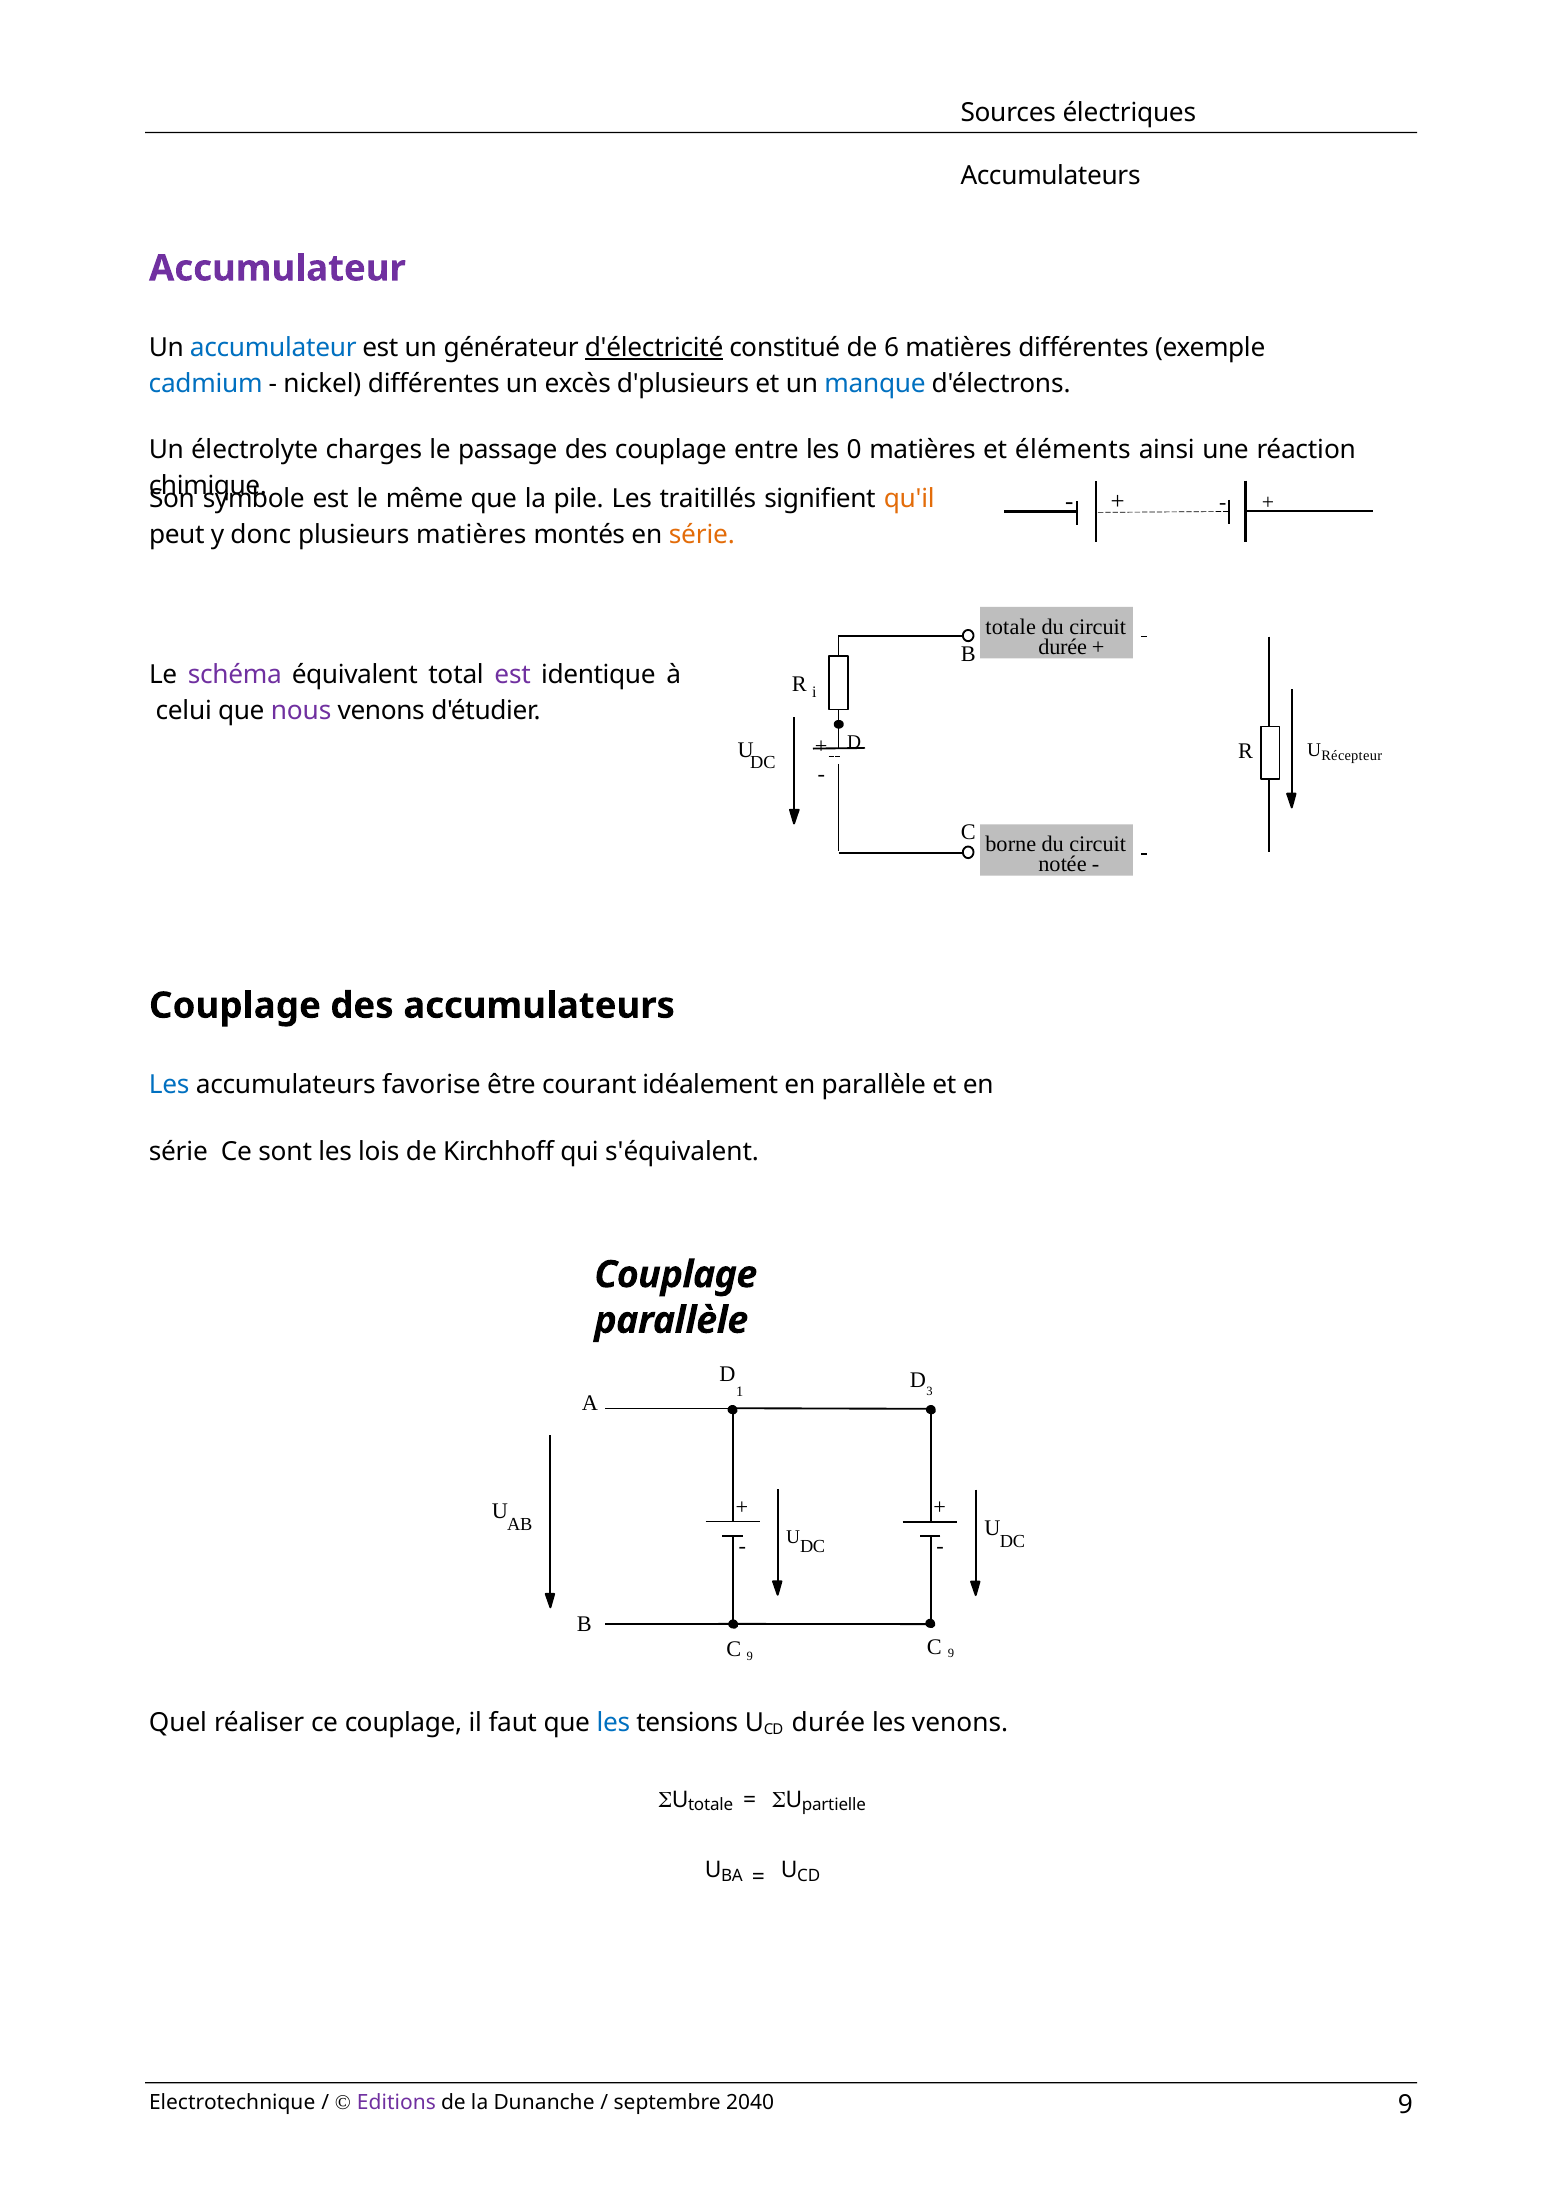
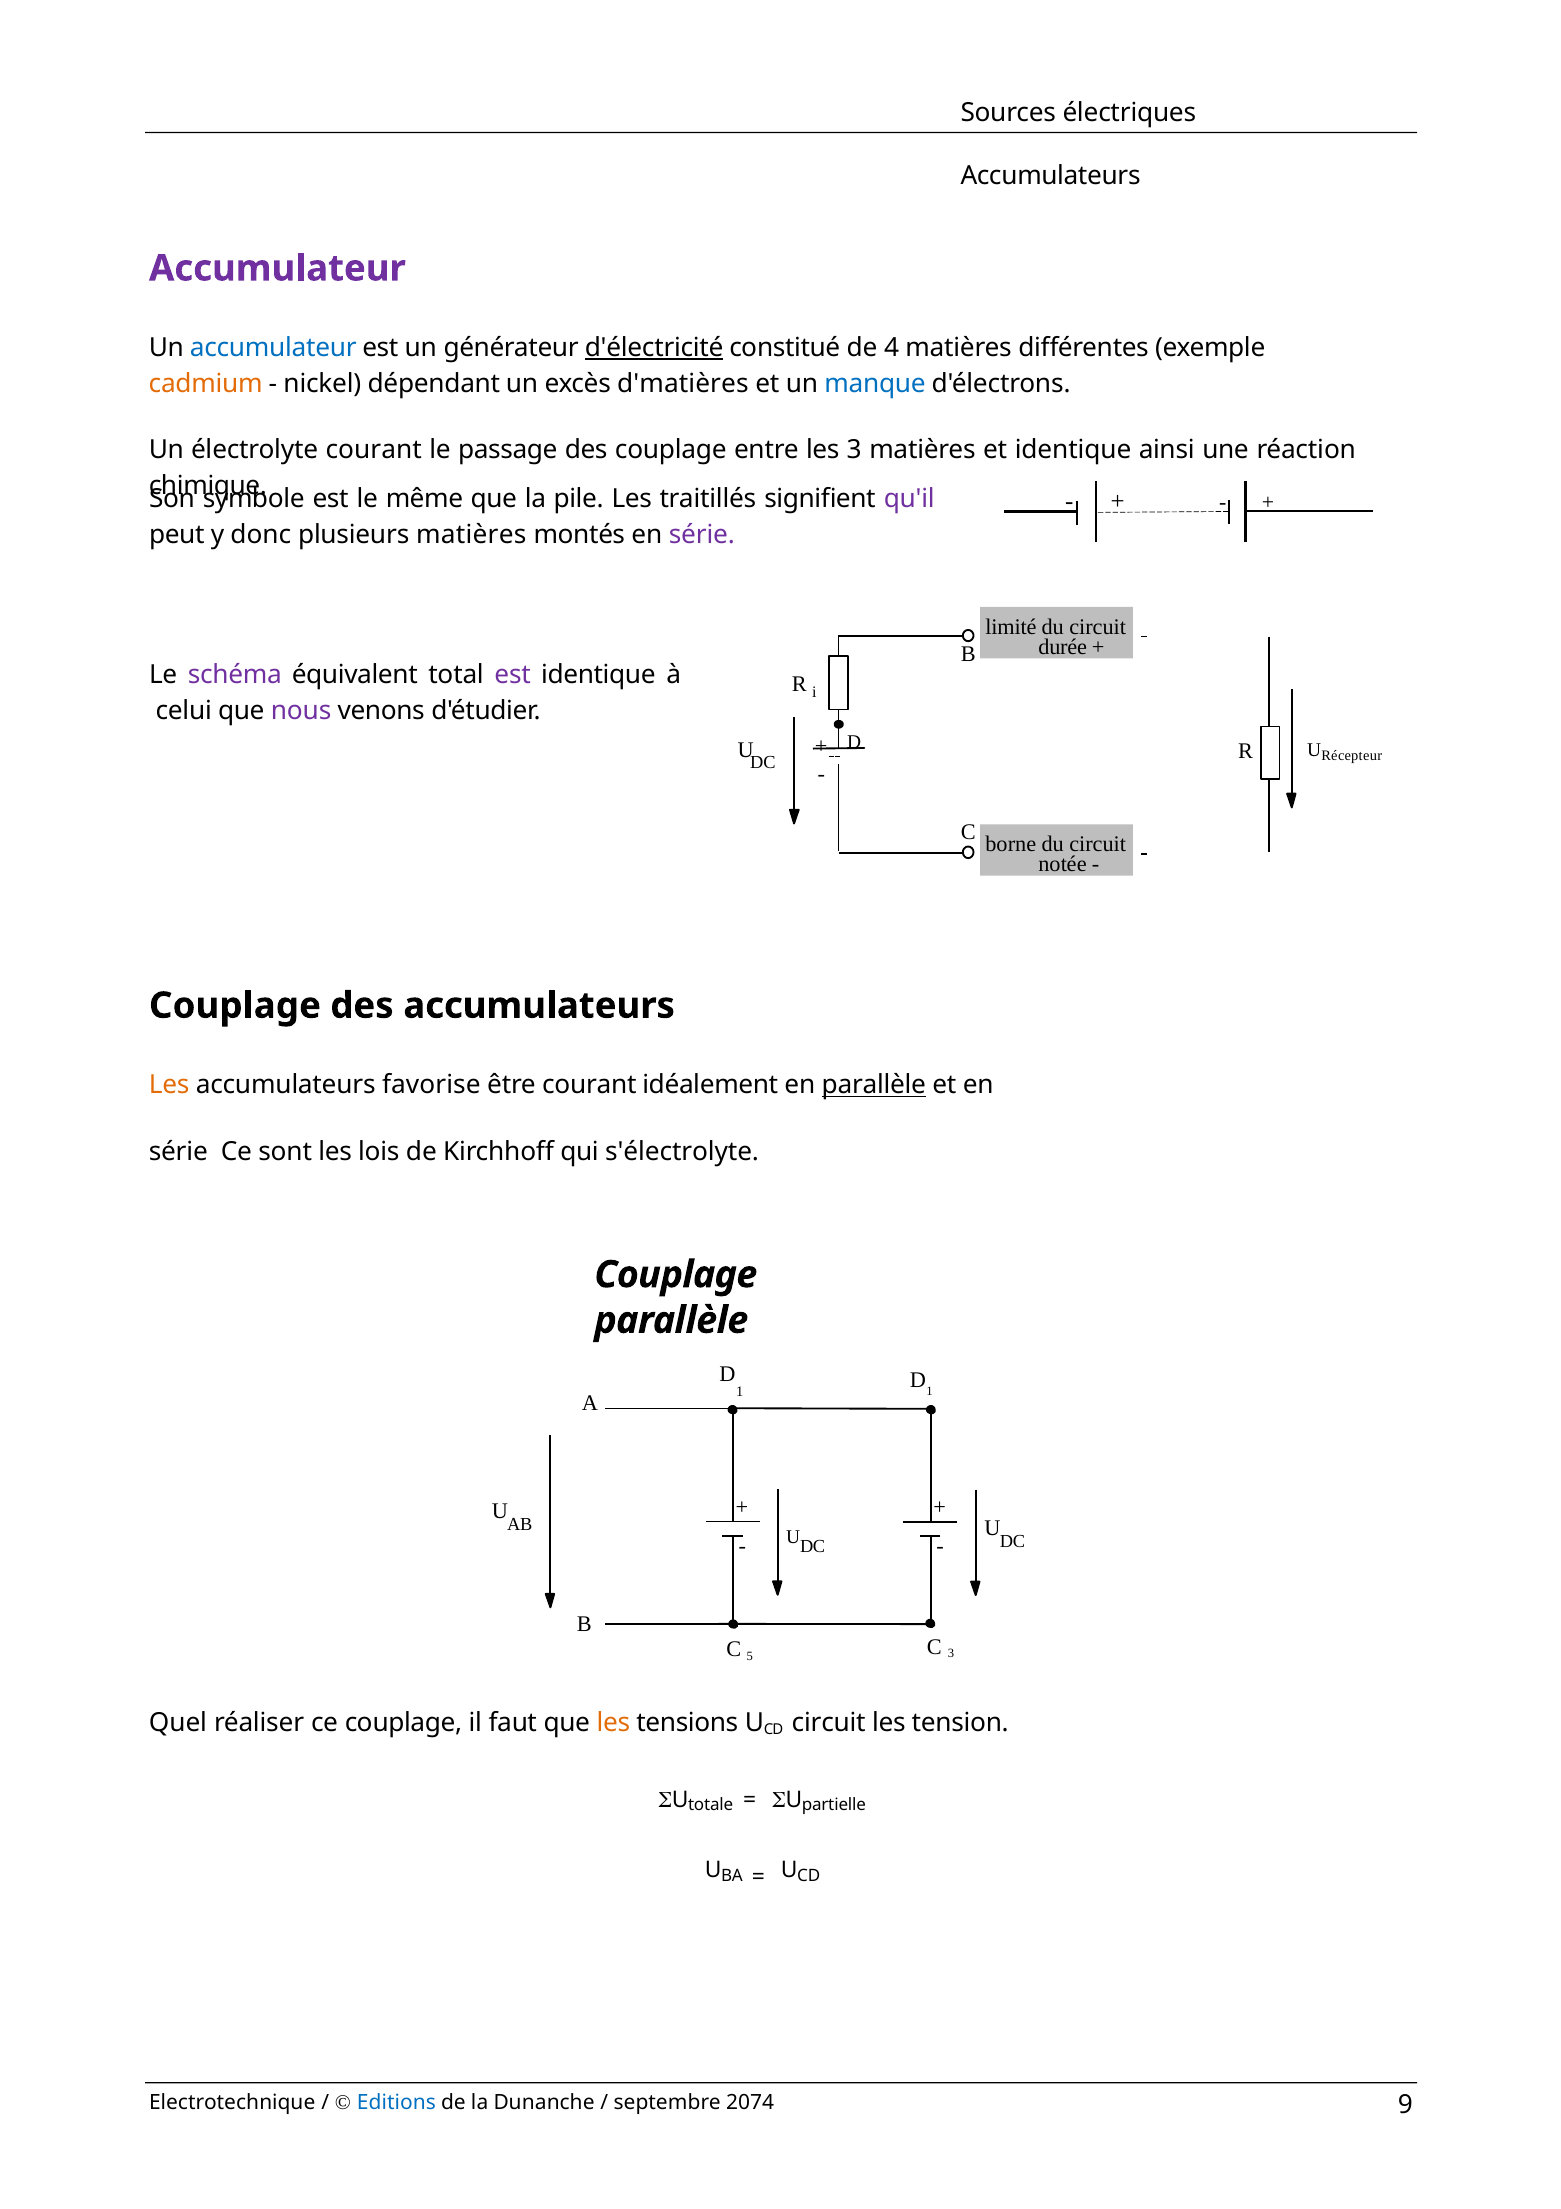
6: 6 -> 4 (892, 348)
cadmium colour: blue -> orange (206, 384)
nickel différentes: différentes -> dépendant (434, 384)
d'plusieurs: d'plusieurs -> d'matières (683, 384)
électrolyte charges: charges -> courant (374, 450)
les 0: 0 -> 3 (854, 450)
et éléments: éléments -> identique (1073, 450)
qu'il colour: orange -> purple (909, 499)
série colour: orange -> purple (702, 535)
totale: totale -> limité (1011, 627)
Les colour: blue -> orange (169, 1085)
parallèle underline: none -> present (874, 1085)
s'équivalent: s'équivalent -> s'électrolyte (682, 1152)
3: 3 -> 1 (929, 1391)
9: 9 -> 5 (750, 1656)
9: 9 -> 3 (951, 1654)
les colour: blue -> orange (613, 1723)
durée: durée -> circuit (829, 1723)
les venons: venons -> tension (960, 1723)
Editions colour: purple -> blue (396, 2103)
2040: 2040 -> 2074 (750, 2103)
